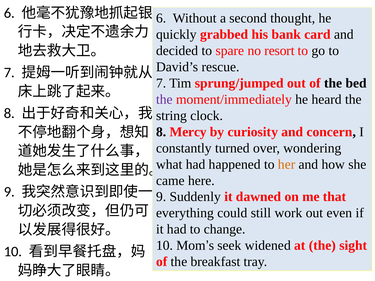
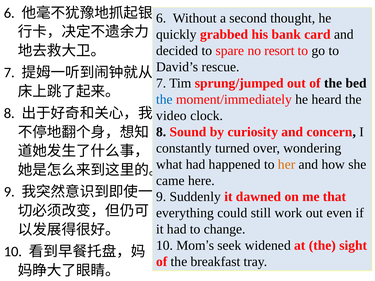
the colour: purple -> blue (164, 99)
string: string -> video (171, 116)
Mercy: Mercy -> Sound (188, 132)
